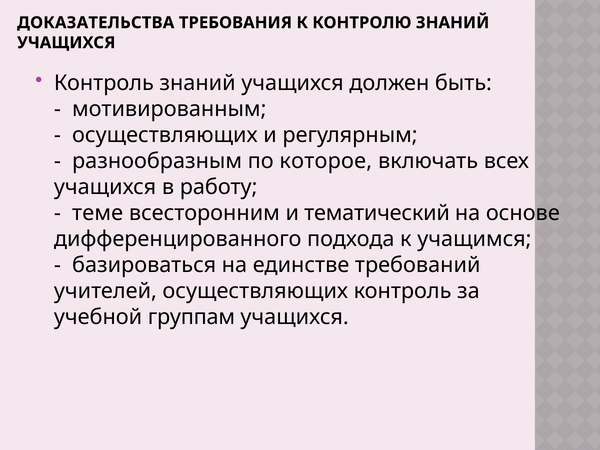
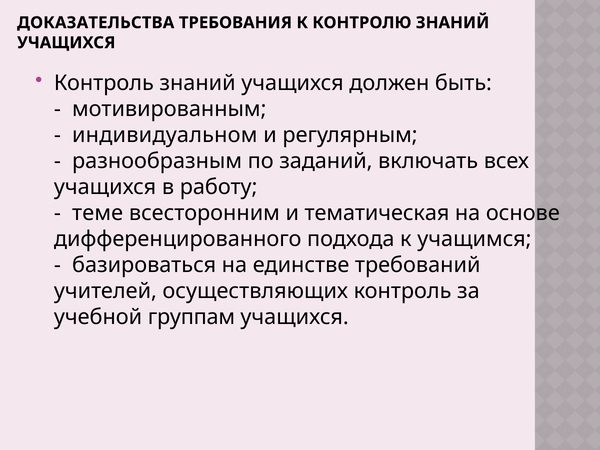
осуществляющих: осуществляющих -> индивидуальном (165, 135)
которое: которое -> заданий (326, 161)
тематический: тематический -> тематическая (377, 213)
